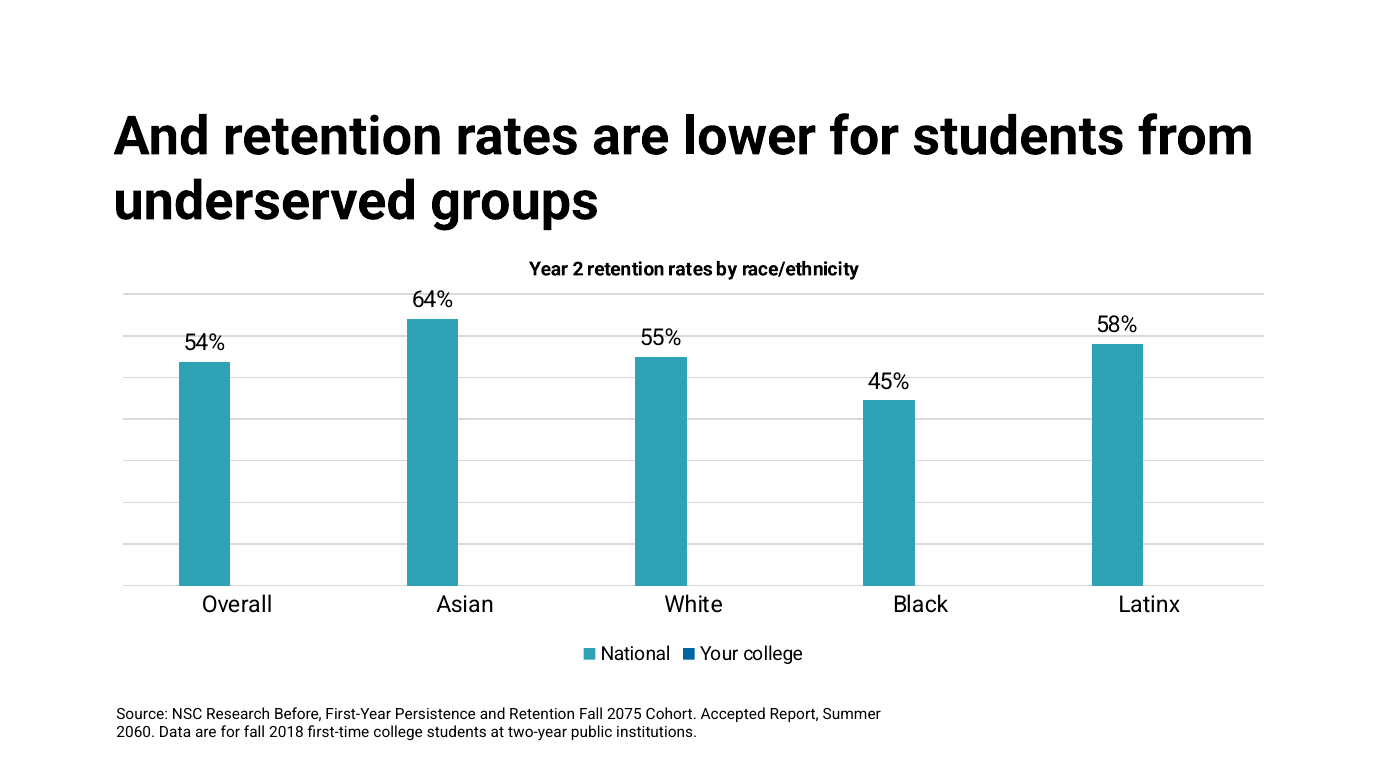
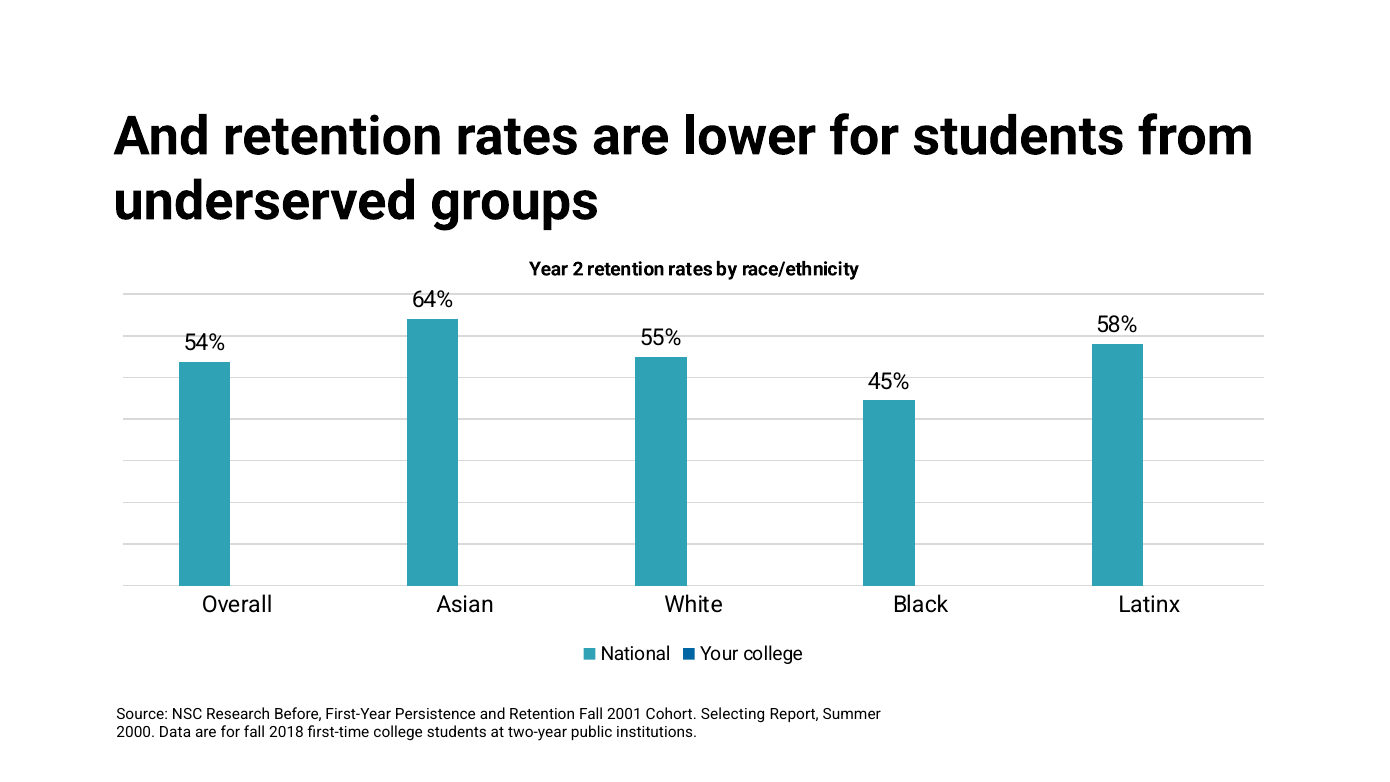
2075: 2075 -> 2001 (624, 714)
Accepted: Accepted -> Selecting (733, 714)
2060: 2060 -> 2000 (136, 732)
